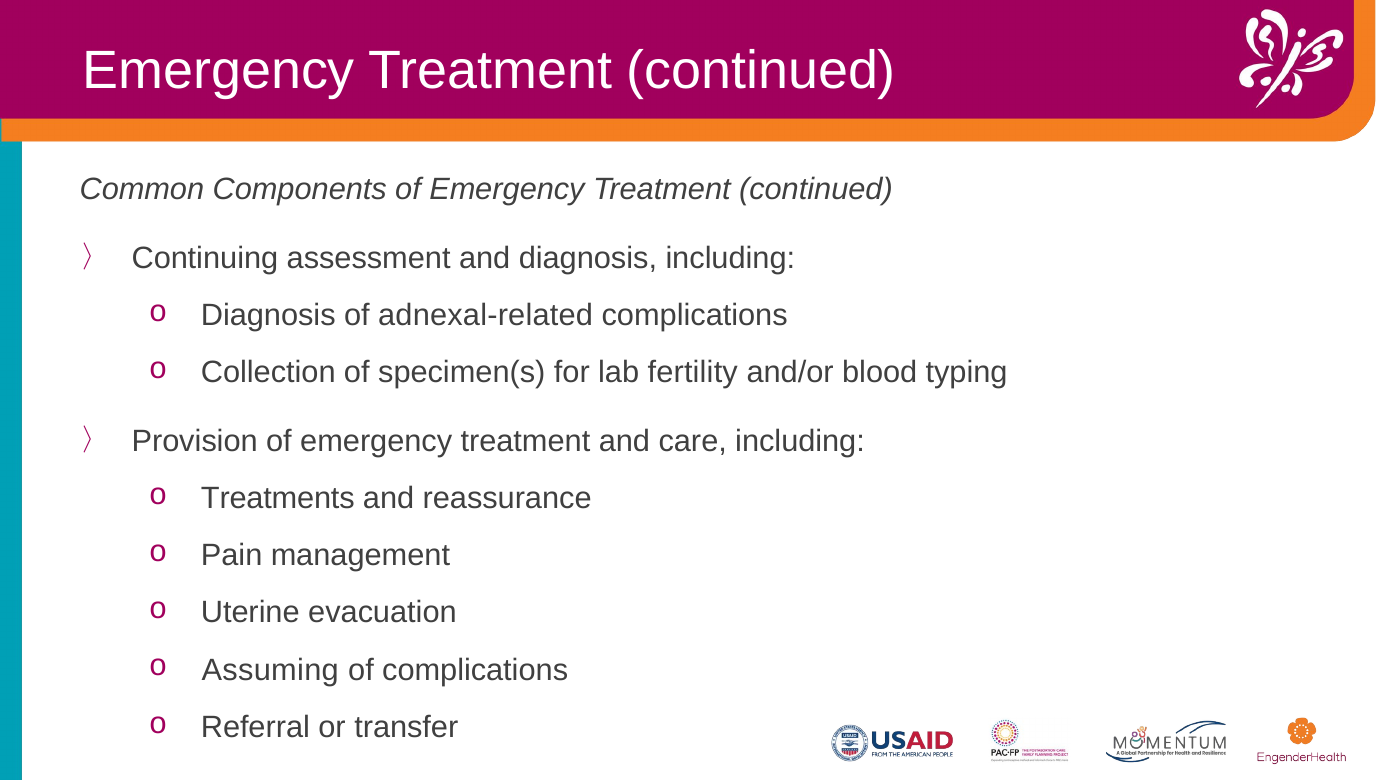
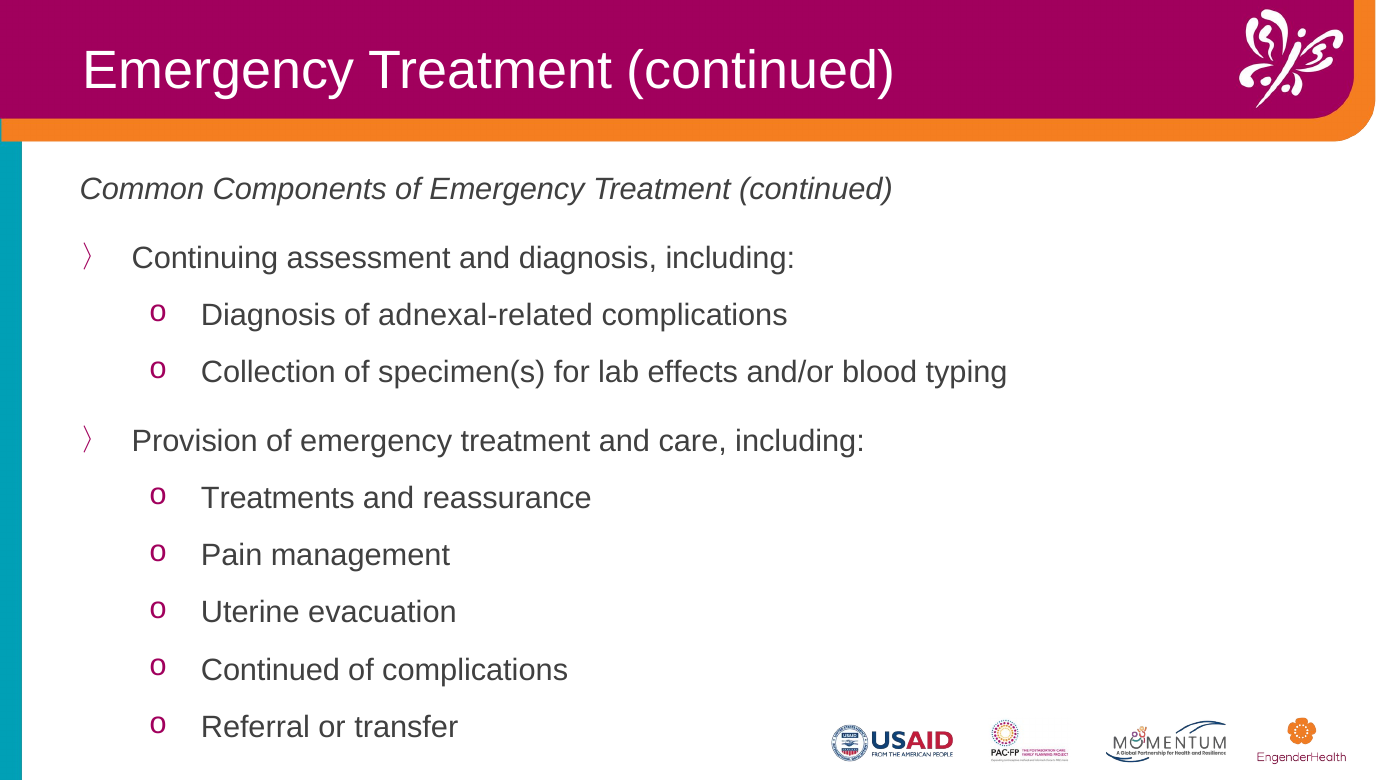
fertility: fertility -> effects (693, 372)
Assuming: Assuming -> Continued (270, 670)
